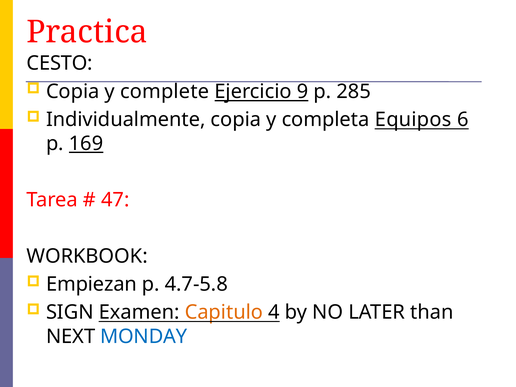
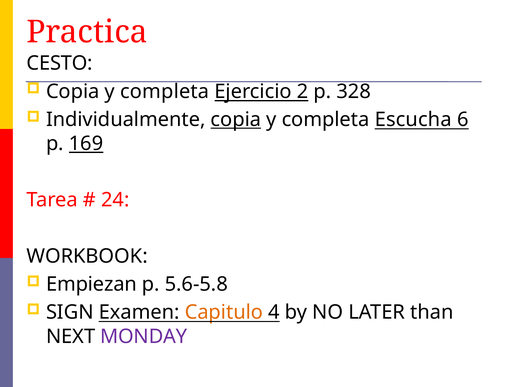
complete: complete -> completa (165, 91)
9: 9 -> 2 (303, 91)
285: 285 -> 328 (354, 91)
copia underline: none -> present (236, 120)
Equipos: Equipos -> Escucha (413, 120)
47: 47 -> 24 (115, 200)
4.7-5.8: 4.7-5.8 -> 5.6-5.8 (196, 284)
MONDAY colour: blue -> purple (144, 336)
